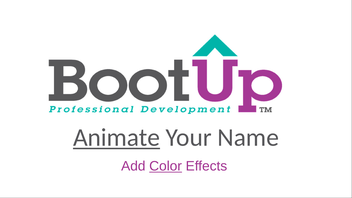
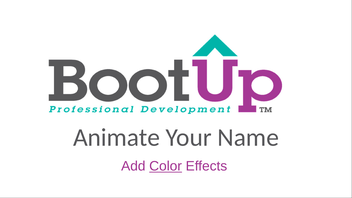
Animate underline: present -> none (117, 138)
